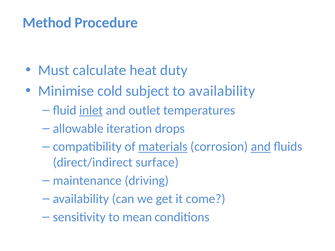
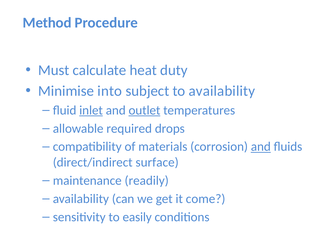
cold: cold -> into (110, 91)
outlet underline: none -> present (144, 110)
iteration: iteration -> required (129, 129)
materials underline: present -> none (163, 147)
driving: driving -> readily (147, 181)
mean: mean -> easily (137, 217)
